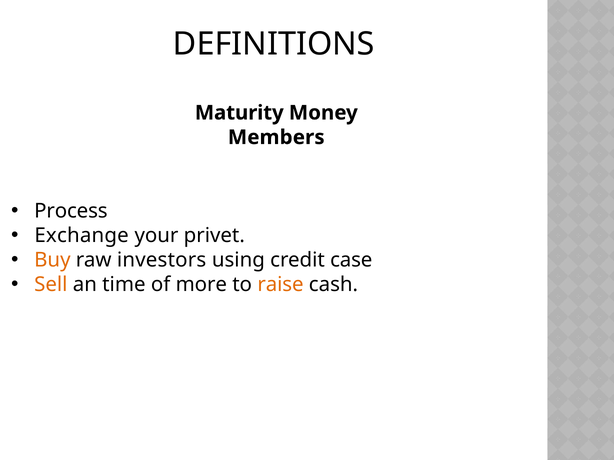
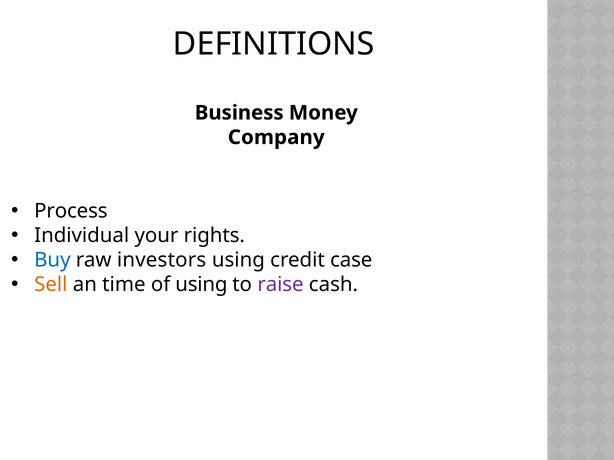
Maturity: Maturity -> Business (239, 113)
Members: Members -> Company (276, 137)
Exchange: Exchange -> Individual (82, 236)
privet: privet -> rights (214, 236)
Buy colour: orange -> blue (52, 260)
of more: more -> using (201, 285)
raise colour: orange -> purple (281, 285)
